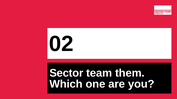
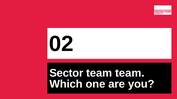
team them: them -> team (130, 73)
